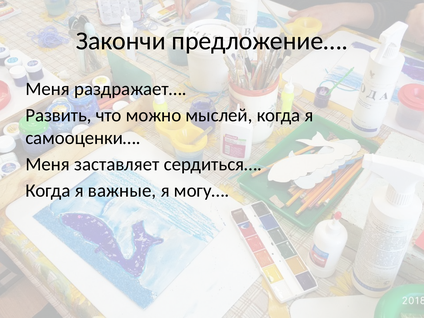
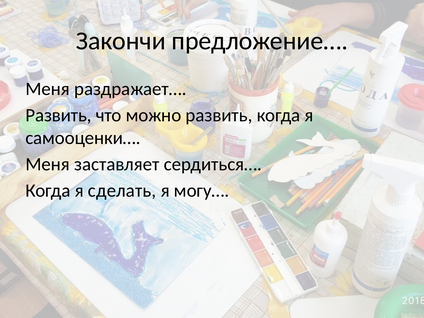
можно мыслей: мыслей -> развить (219, 115)
важные: важные -> сделать (122, 191)
